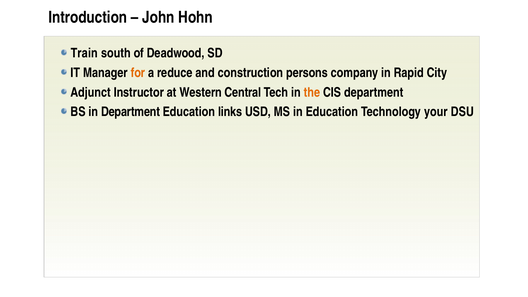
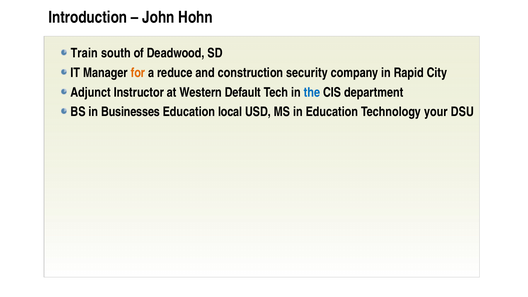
persons: persons -> security (307, 73)
Central: Central -> Default (243, 92)
the colour: orange -> blue (312, 92)
in Department: Department -> Businesses (131, 112)
links: links -> local (230, 112)
